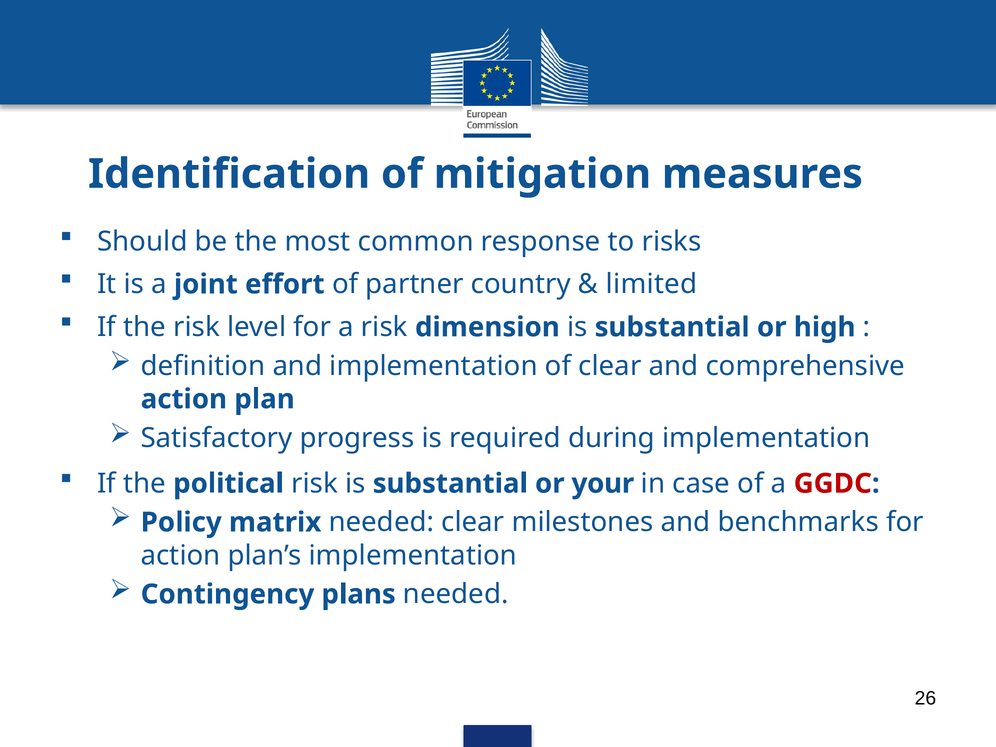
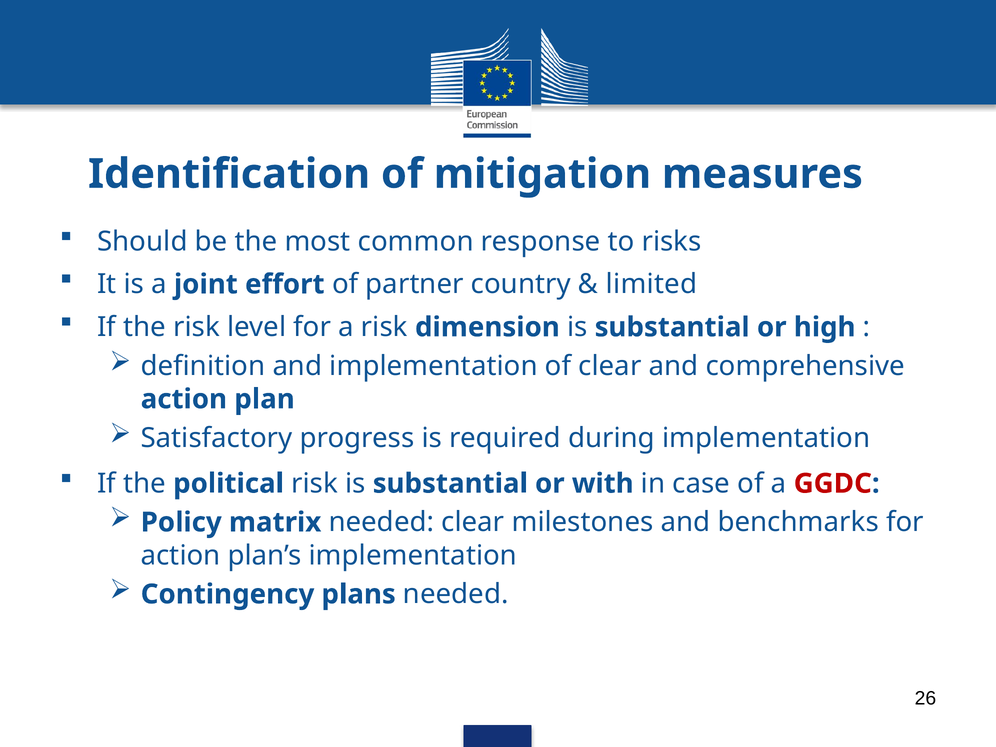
your: your -> with (603, 484)
